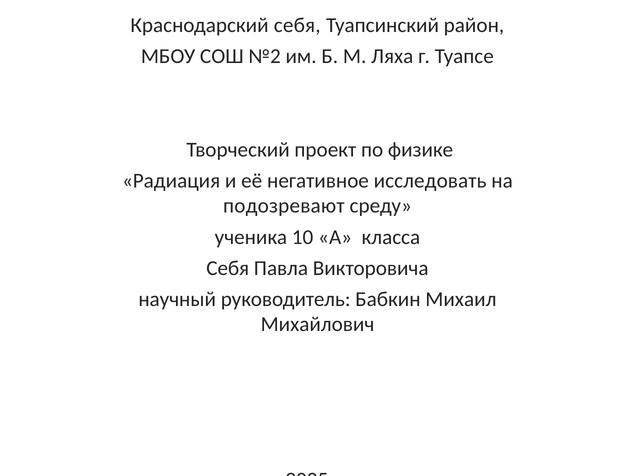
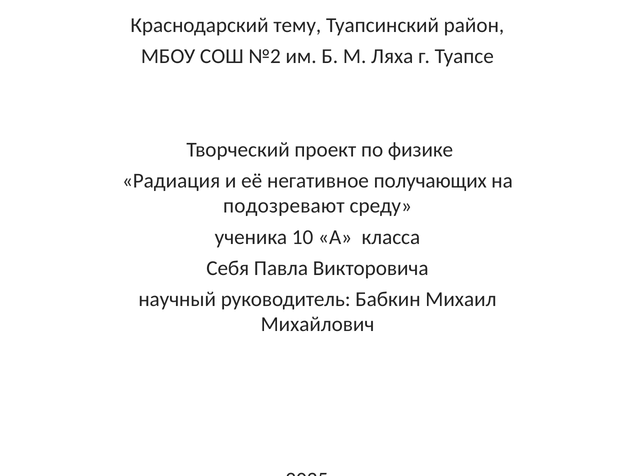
Краснодарский себя: себя -> тему (297, 25)
исследовать: исследовать -> получающих (430, 181)
